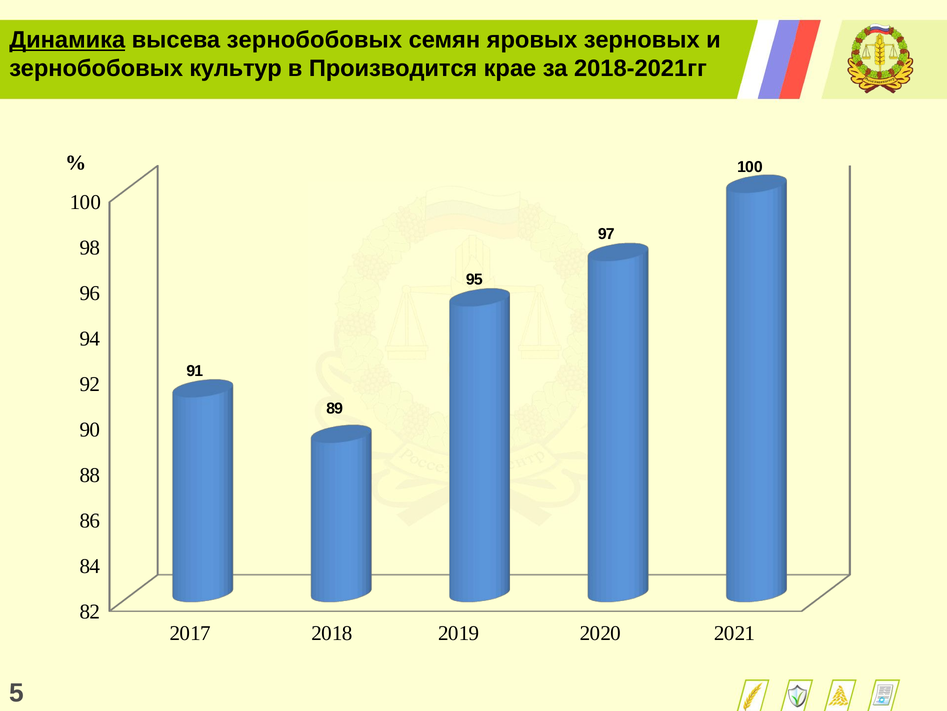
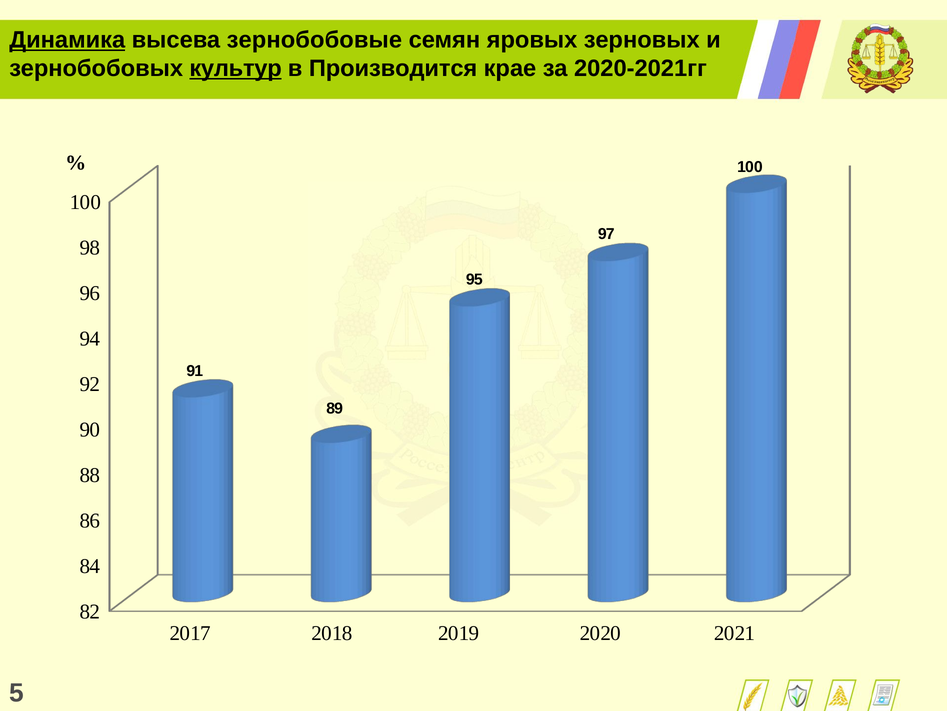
высева зернобобовых: зернобобовых -> зернобобовые (314, 40)
культур underline: none -> present (236, 68)
2018-2021гг: 2018-2021гг -> 2020-2021гг (640, 68)
